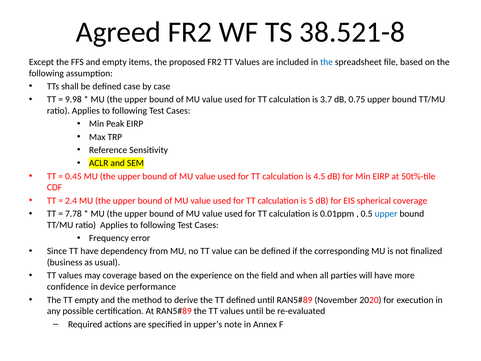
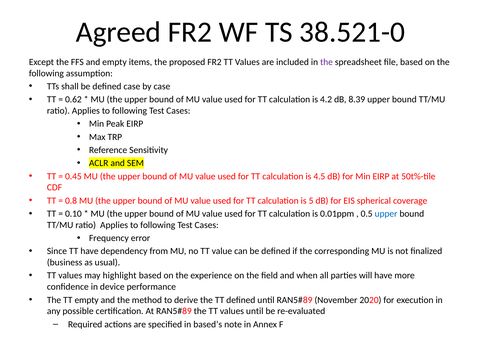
38.521-8: 38.521-8 -> 38.521-0 (352, 32)
the colour: blue -> purple (327, 62)
9.98: 9.98 -> 0.62 (73, 99)
3.7: 3.7 -> 4.2 (326, 99)
0.75: 0.75 -> 8.39 (357, 99)
2.4: 2.4 -> 0.8 (71, 201)
7.78: 7.78 -> 0.10 (73, 214)
may coverage: coverage -> highlight (120, 275)
upper’s: upper’s -> based’s (208, 324)
